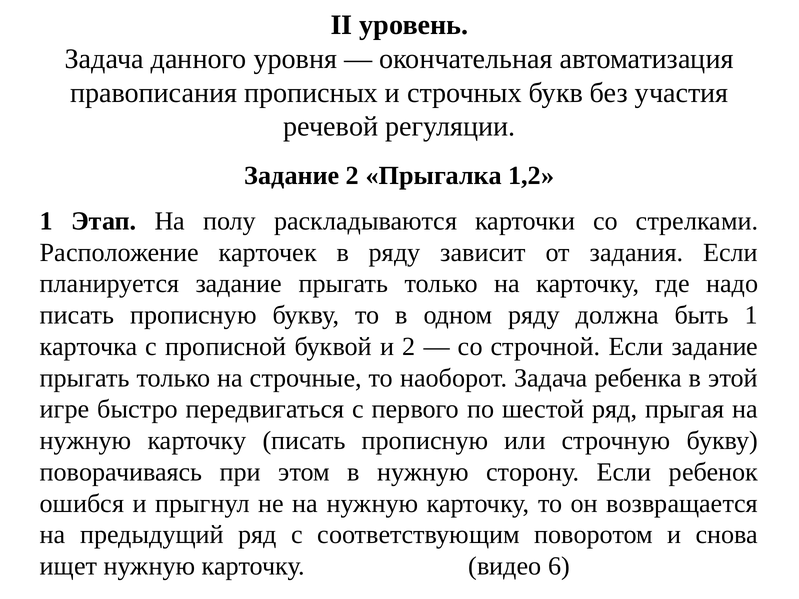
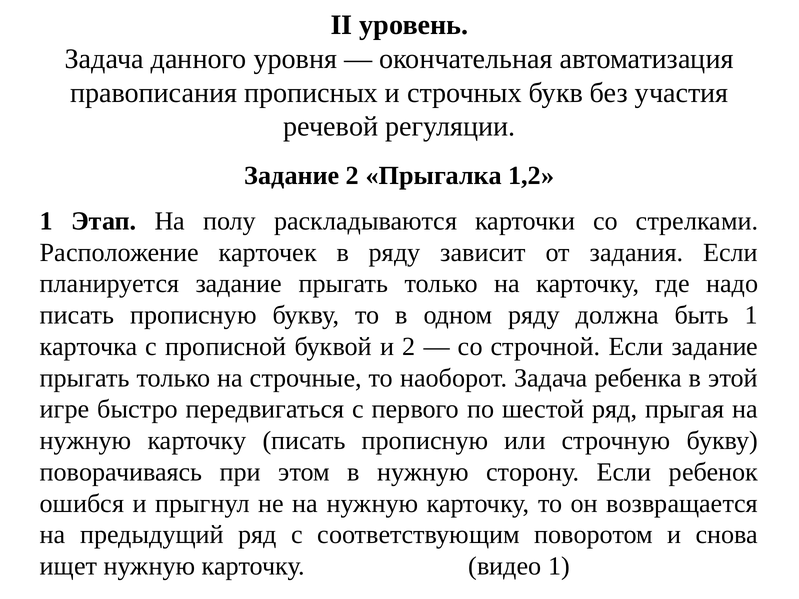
видео 6: 6 -> 1 (559, 566)
